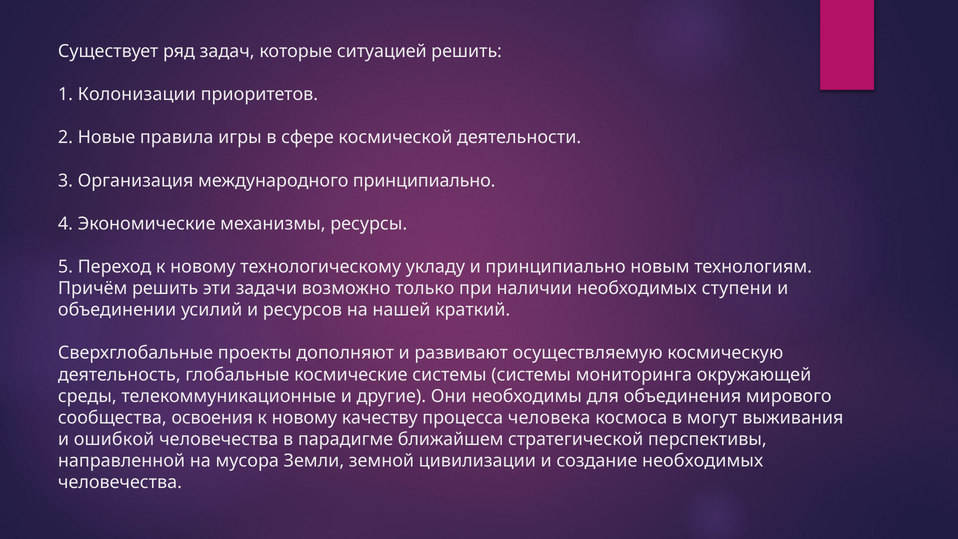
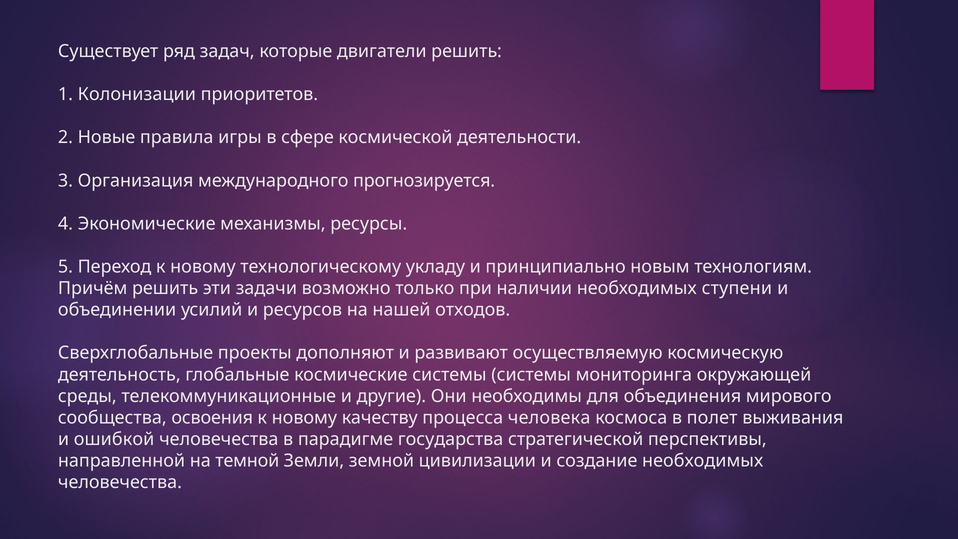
ситуацией: ситуацией -> двигатели (382, 51)
международного принципиально: принципиально -> прогнозируется (424, 181)
краткий: краткий -> отходов (473, 310)
могут: могут -> полет (712, 418)
ближайшем: ближайшем -> государства (451, 439)
мусора: мусора -> темной (247, 461)
